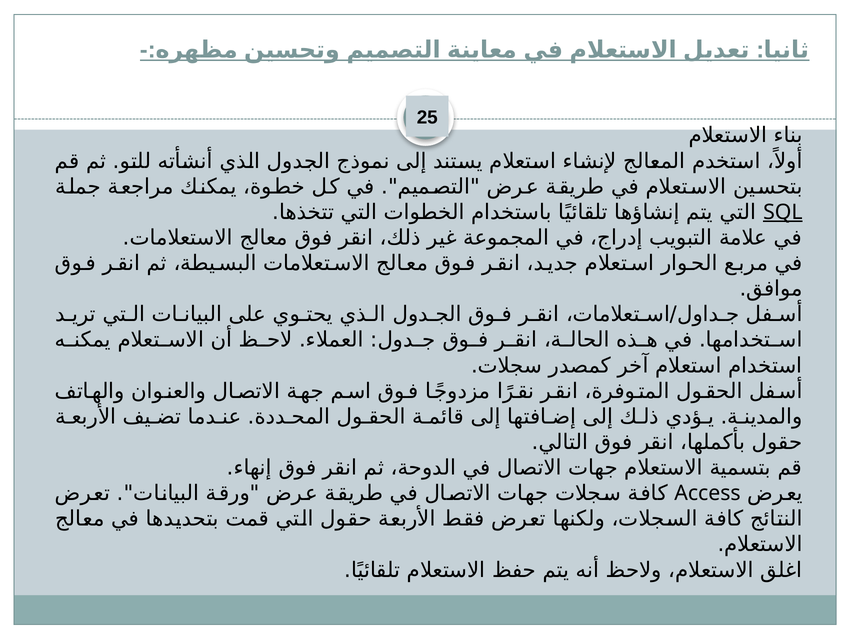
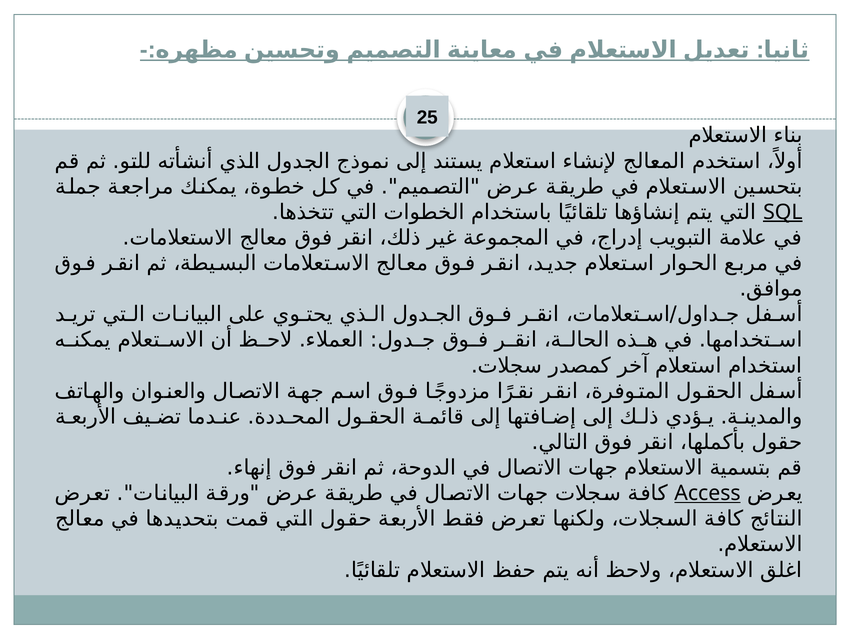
Access underline: none -> present (707, 493)
